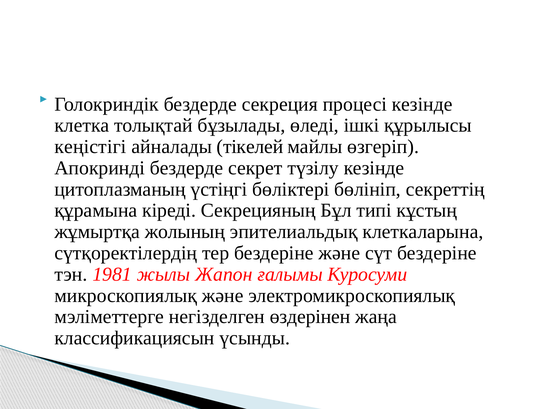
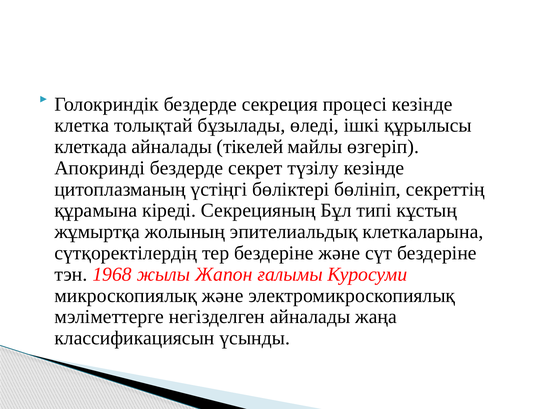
кеңістігі: кеңістігі -> клеткада (91, 147)
1981: 1981 -> 1968 (112, 274)
негізделген өздерінен: өздерінен -> айналады (310, 317)
